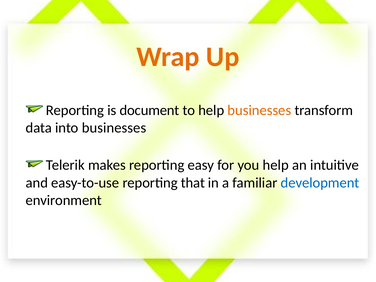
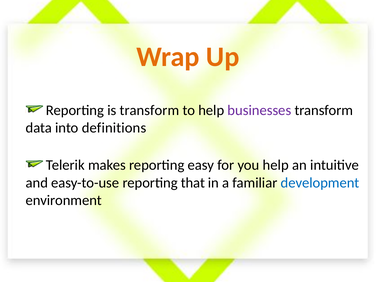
is document: document -> transform (149, 110)
businesses colour: orange -> purple (259, 110)
into businesses: businesses -> definitions (114, 128)
